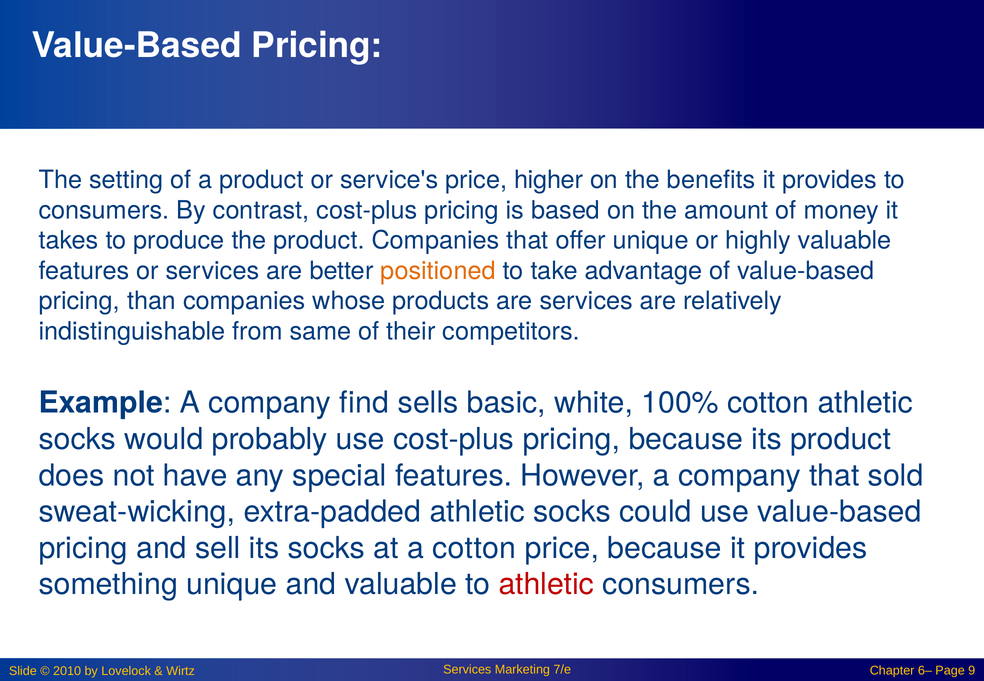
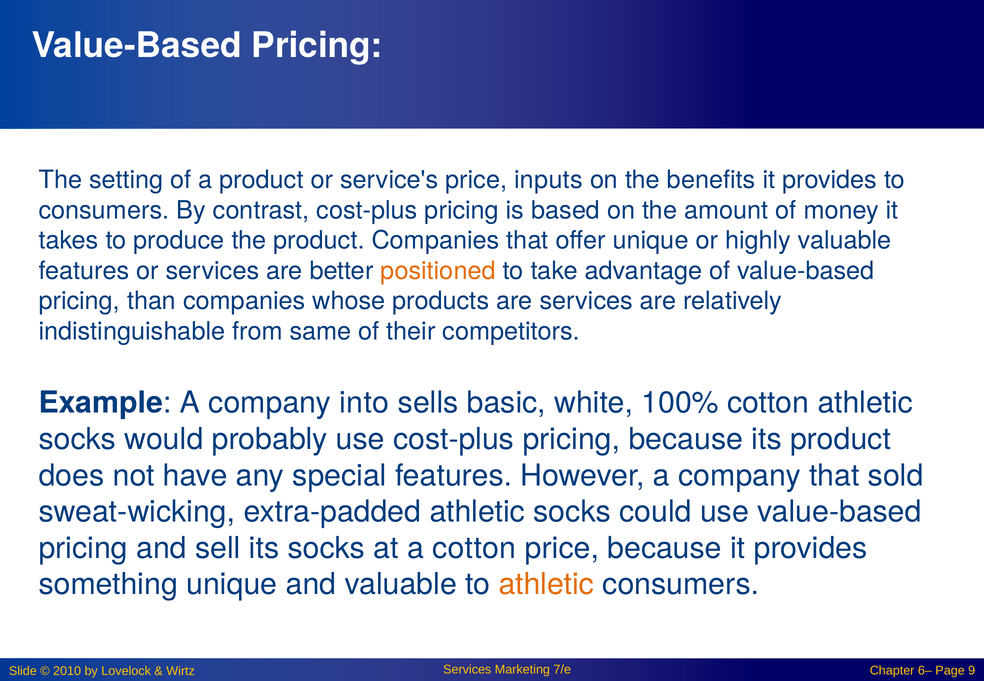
higher: higher -> inputs (548, 180)
find: find -> into (364, 403)
athletic colour: red -> orange (546, 585)
